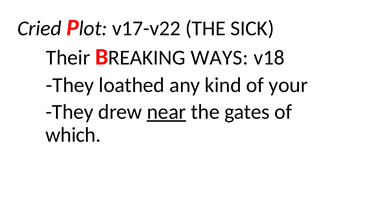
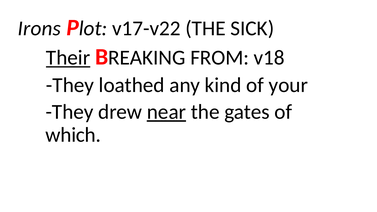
Cried: Cried -> Irons (39, 28)
Their underline: none -> present (68, 58)
WAYS: WAYS -> FROM (220, 58)
